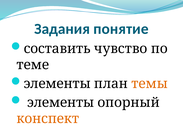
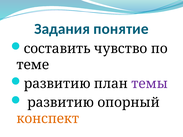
элементы: элементы -> развитию (57, 84)
темы colour: orange -> purple (150, 84)
элементы: элементы -> развитию (61, 103)
